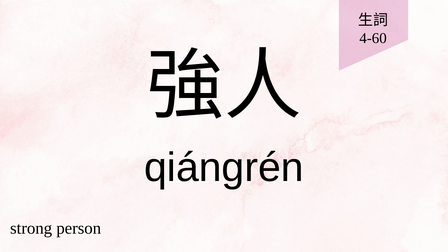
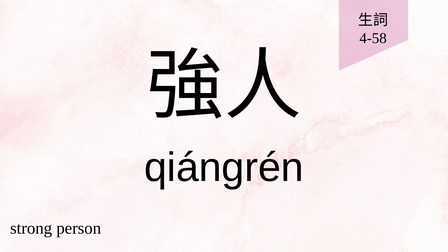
4-60: 4-60 -> 4-58 (373, 38)
